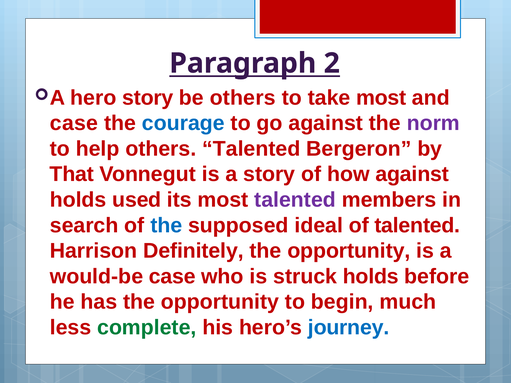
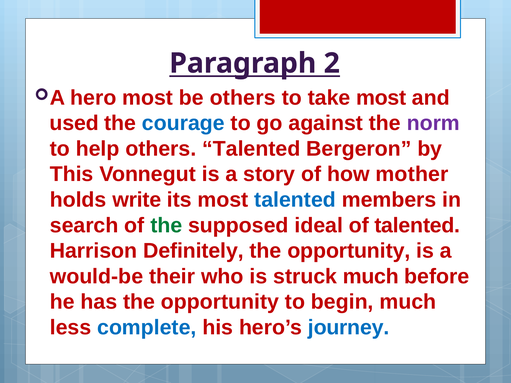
hero story: story -> most (148, 98)
case: case -> used (74, 123)
That: That -> This (72, 174)
how against: against -> mother (412, 174)
used: used -> write (137, 200)
talented colour: purple -> blue (295, 200)
the colour: blue -> green (166, 225)
would-be case: case -> their (172, 277)
struck holds: holds -> much (371, 277)
complete colour: green -> blue (147, 328)
